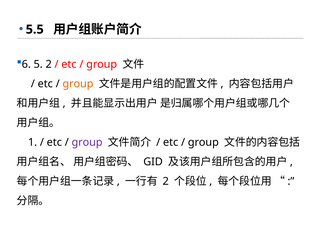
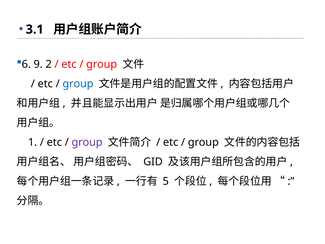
5.5: 5.5 -> 3.1 (35, 29)
5: 5 -> 9 (38, 64)
group colour: orange -> blue (78, 84)
2: 2 -> 5 (166, 181)
